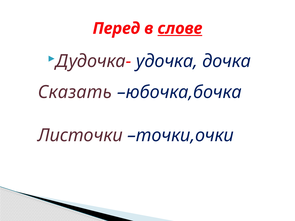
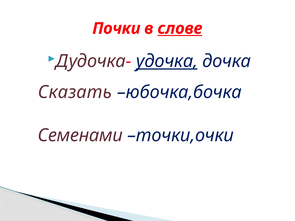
Перед: Перед -> Почки (116, 28)
удочка underline: none -> present (167, 61)
Листочки: Листочки -> Семенами (80, 135)
